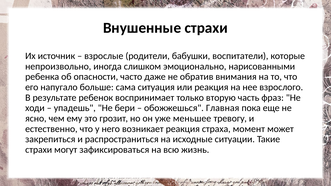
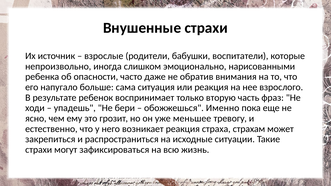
Главная: Главная -> Именно (223, 108)
момент: момент -> страхам (249, 129)
